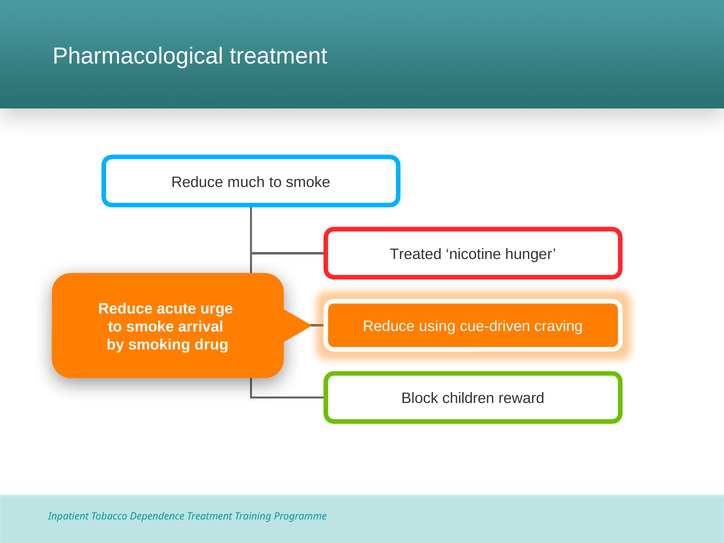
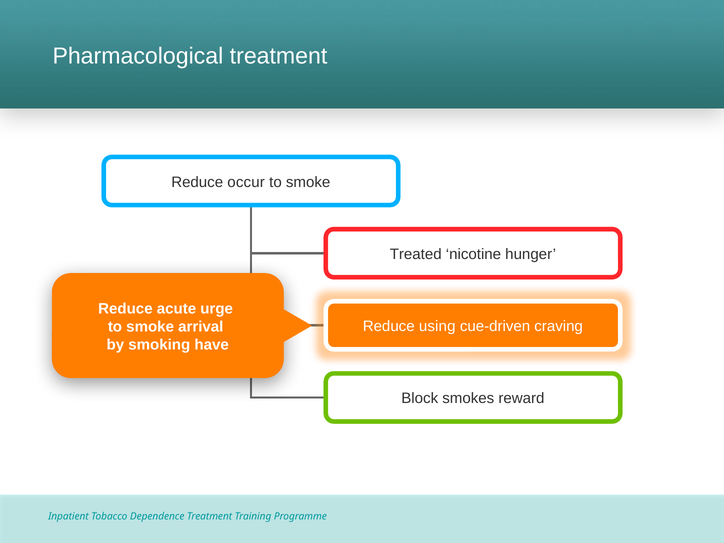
much: much -> occur (246, 182)
drug: drug -> have (212, 345)
children: children -> smokes (468, 398)
